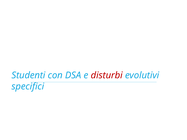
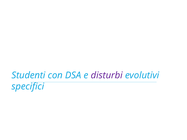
disturbi colour: red -> purple (107, 75)
